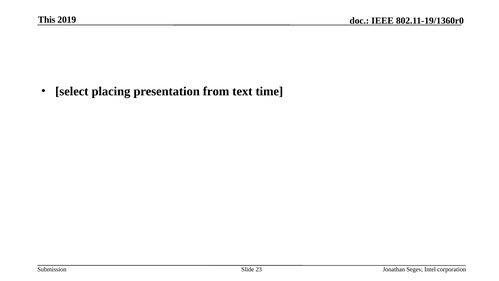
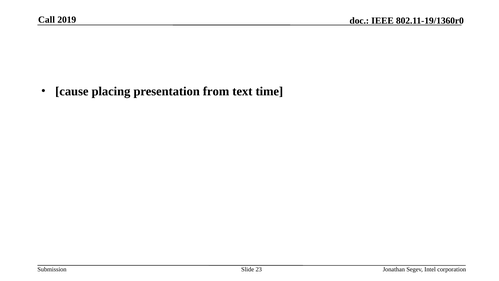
This: This -> Call (47, 20)
select: select -> cause (72, 91)
